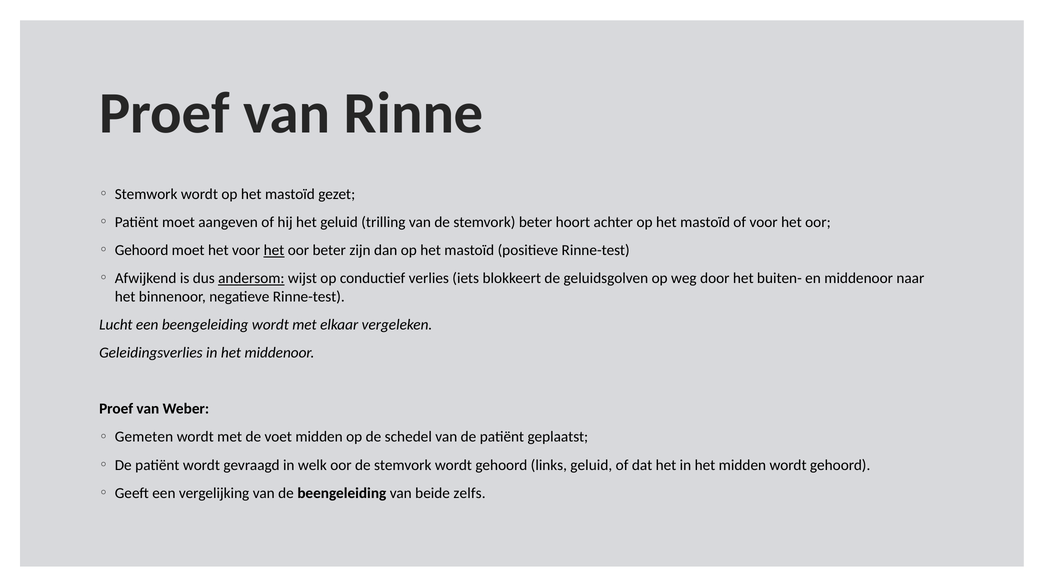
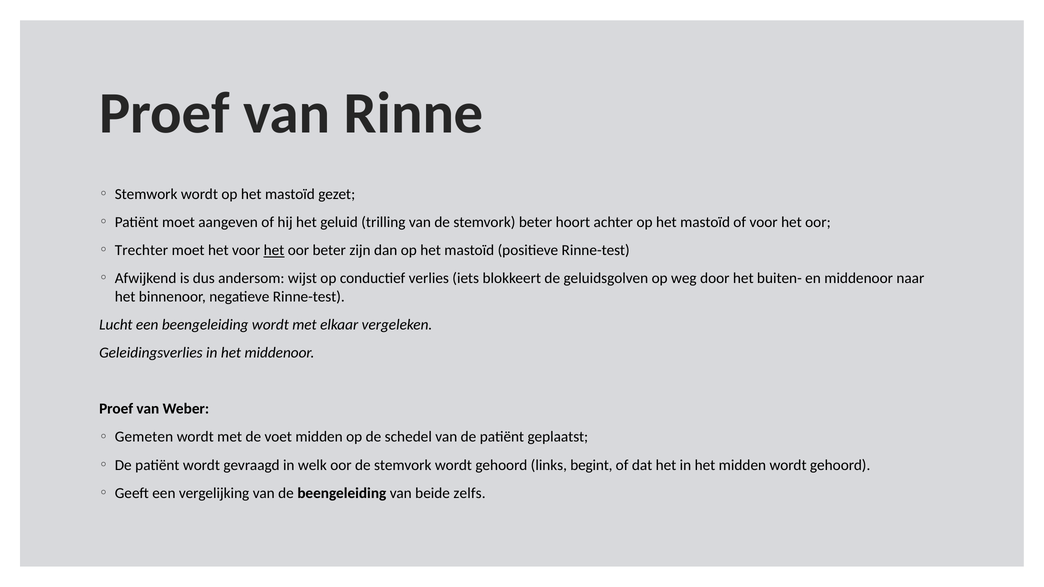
Gehoord: Gehoord -> Trechter (141, 250)
andersom underline: present -> none (251, 278)
links geluid: geluid -> begint (591, 465)
